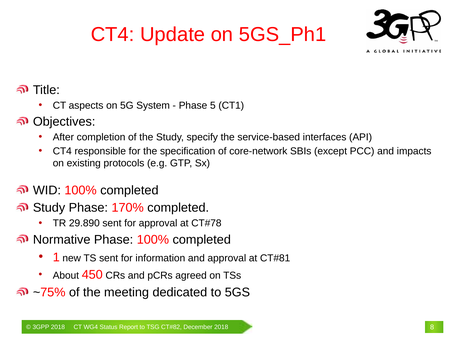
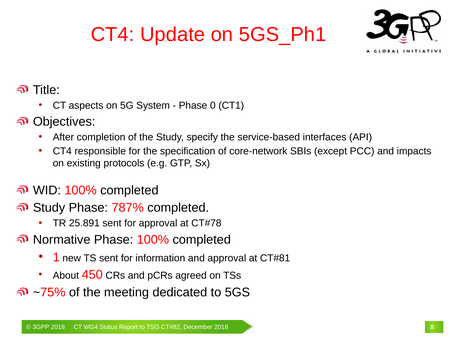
5: 5 -> 0 (213, 106)
170%: 170% -> 787% (128, 208)
29.890: 29.890 -> 25.891 (84, 224)
